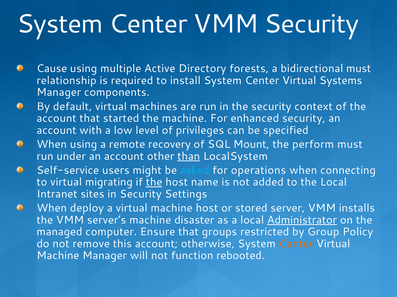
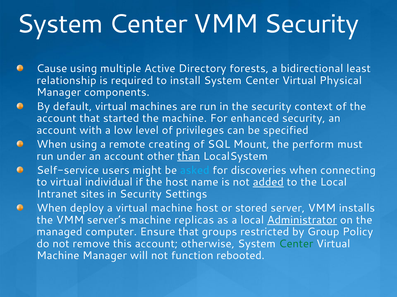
bidirectional must: must -> least (359, 69)
Systems: Systems -> Physical (341, 81)
recovery: recovery -> creating (169, 145)
operations: operations -> discoveries (259, 171)
migrating: migrating -> individual (109, 183)
the underline: present -> none (154, 183)
added underline: none -> present (268, 183)
disaster: disaster -> replicas (194, 220)
Center colour: orange -> green (296, 244)
